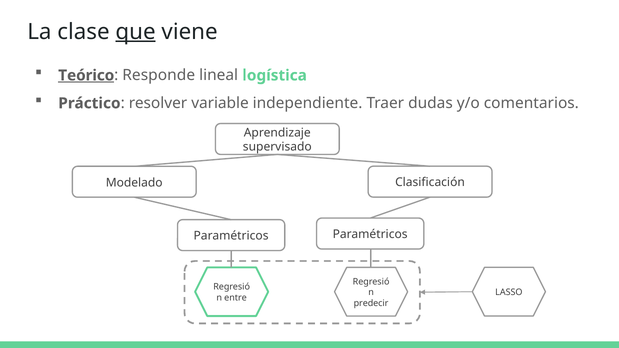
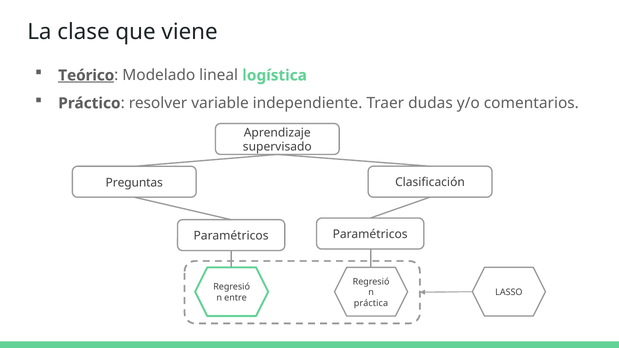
que underline: present -> none (136, 32)
Responde: Responde -> Modelado (159, 75)
Modelado: Modelado -> Preguntas (134, 183)
predecir: predecir -> práctica (371, 303)
